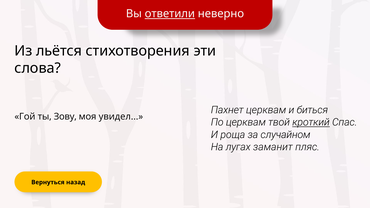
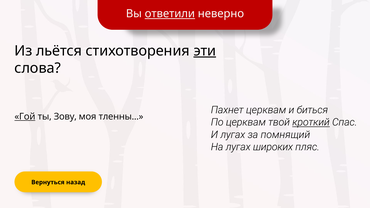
эти underline: none -> present (205, 51)
Гой underline: none -> present (25, 117)
увидел: увидел -> тленны (121, 117)
И роща: роща -> лугах (233, 135)
случайном: случайном -> помнящий (285, 135)
заманит: заманит -> широких (273, 147)
